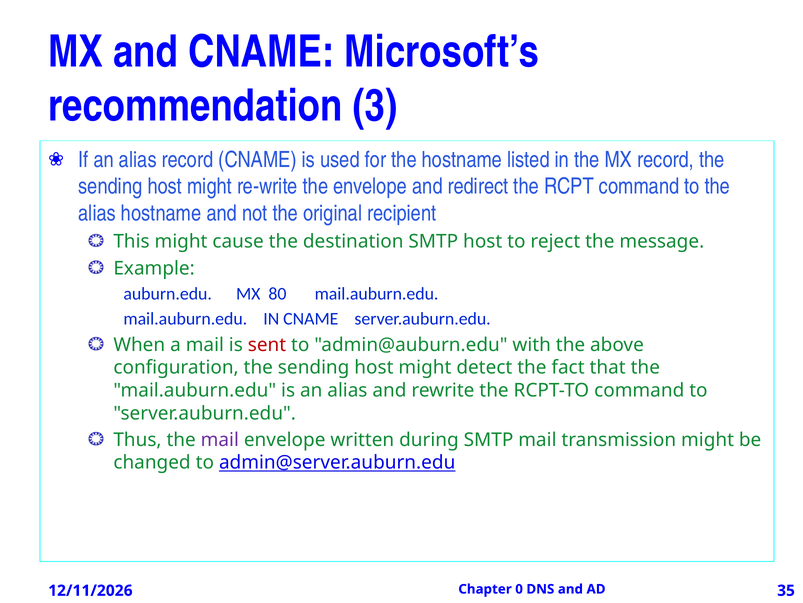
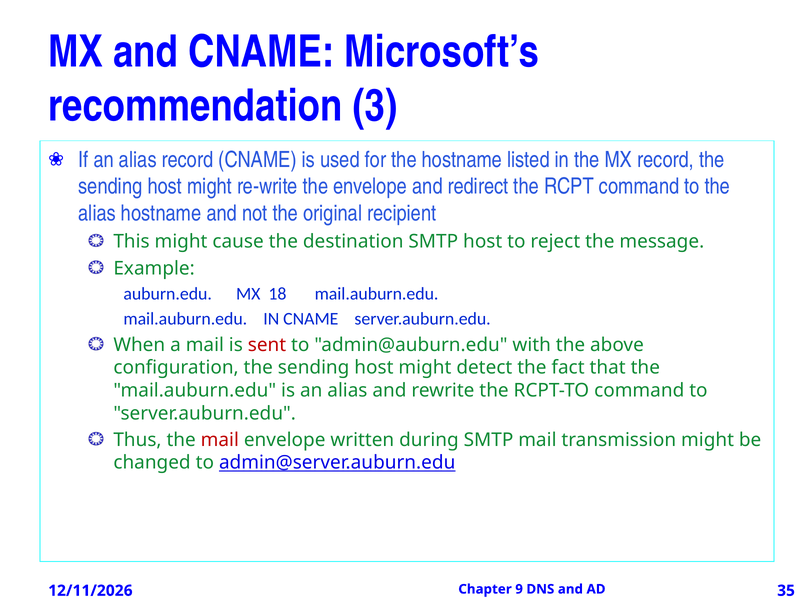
80: 80 -> 18 (277, 294)
mail colour: purple -> red (220, 439)
0: 0 -> 9 (519, 588)
